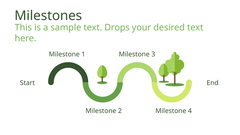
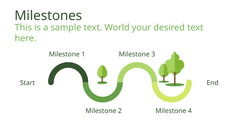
Drops: Drops -> World (117, 27)
